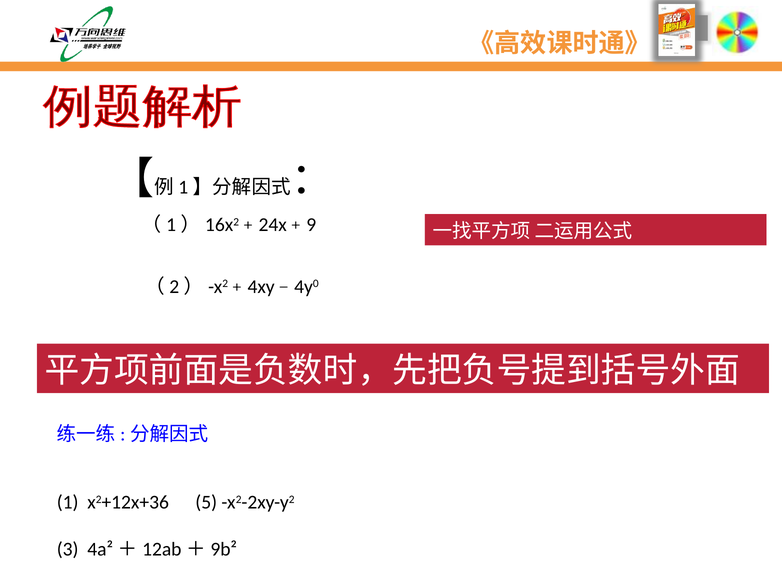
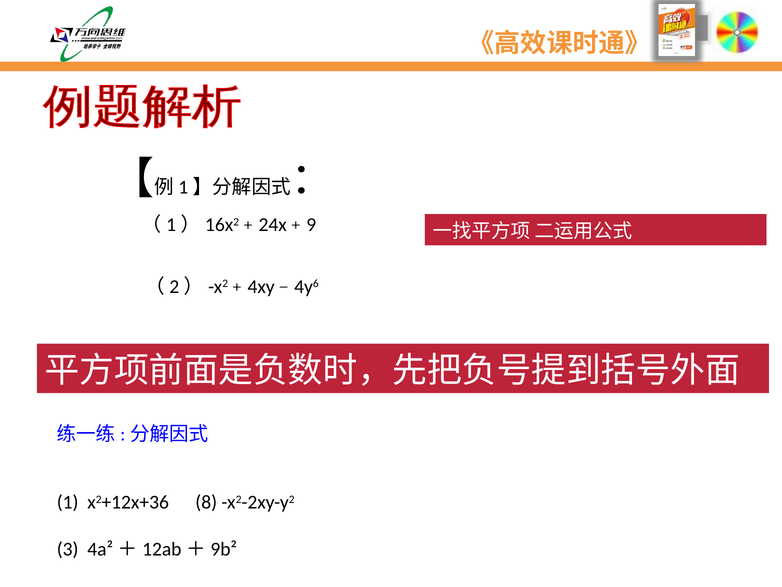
0: 0 -> 6 (316, 283)
5: 5 -> 8 (206, 502)
